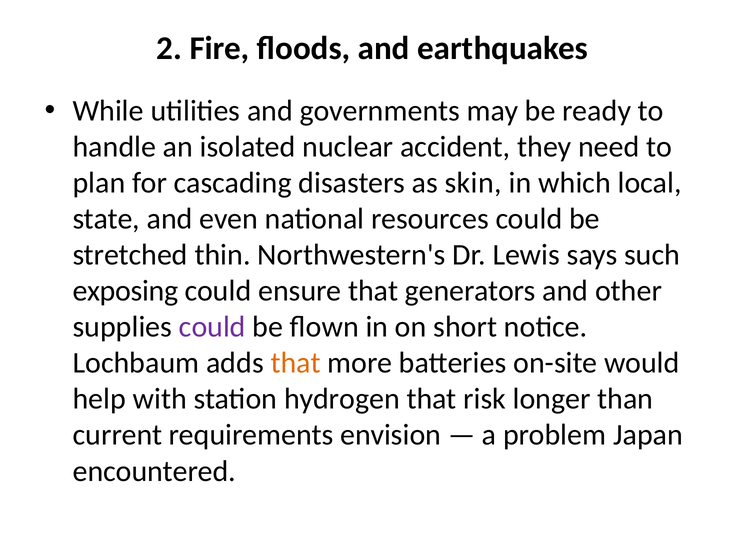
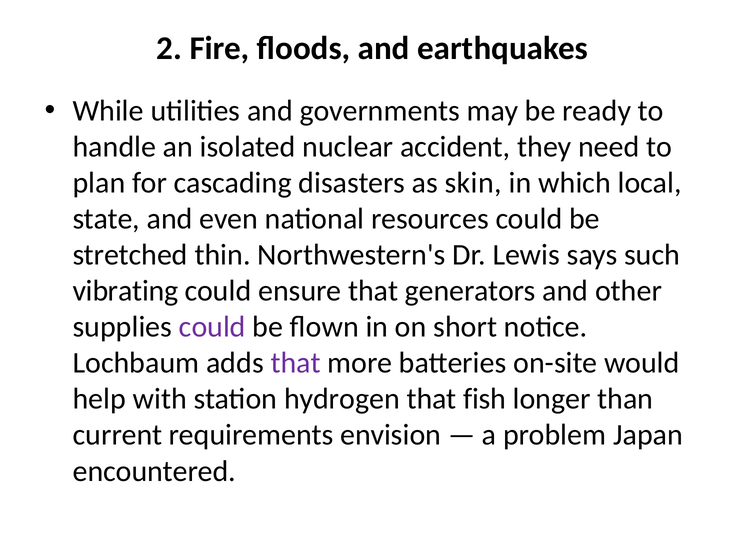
exposing: exposing -> vibrating (125, 291)
that colour: orange -> purple (296, 363)
risk: risk -> fish (485, 399)
